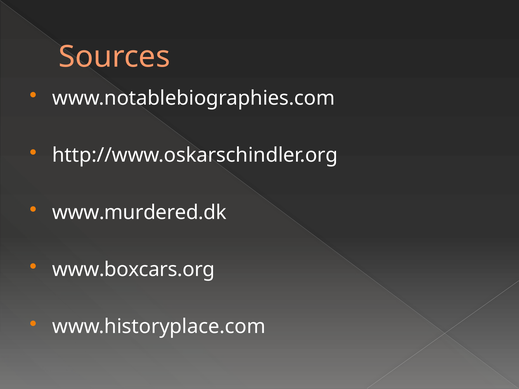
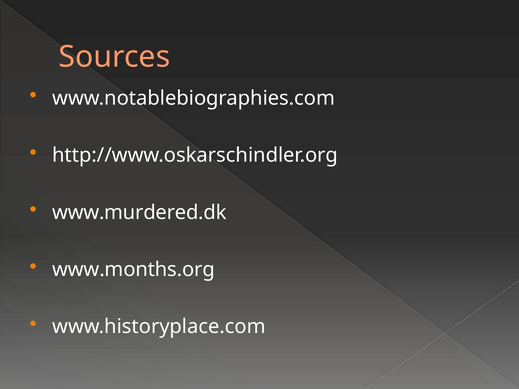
www.boxcars.org: www.boxcars.org -> www.months.org (133, 270)
